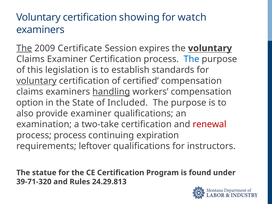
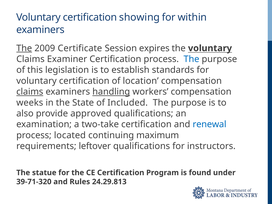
watch: watch -> within (192, 17)
voluntary underline: present -> none (36, 81)
certified: certified -> location (141, 81)
claims underline: none -> present (30, 92)
option: option -> weeks (30, 103)
provide examiner: examiner -> approved (91, 114)
renewal colour: red -> blue (210, 124)
process process: process -> located (70, 135)
expiration: expiration -> maximum (158, 135)
